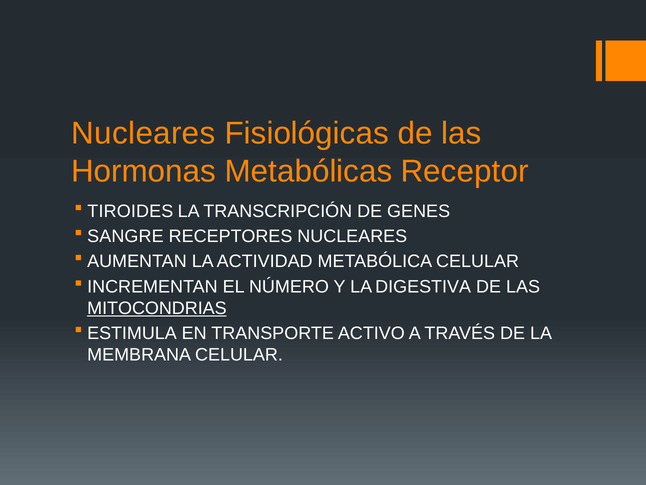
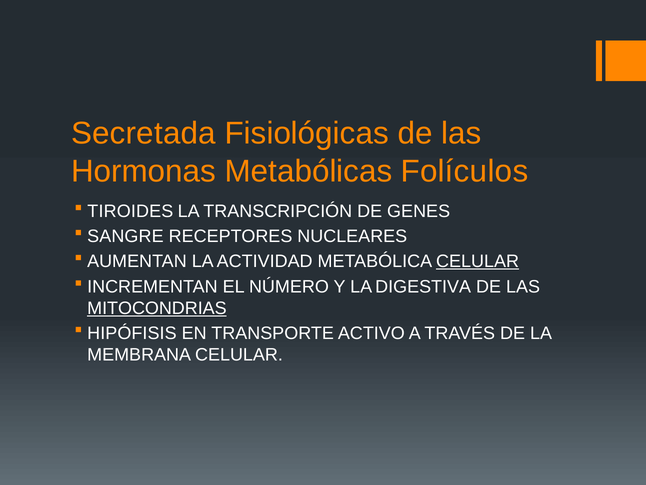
Nucleares: Nucleares -> Secretada (143, 133)
Receptor: Receptor -> Folículos (464, 171)
CELULAR underline: none -> present (478, 261)
ESTIMULA: ESTIMULA -> HIPÓFISIS (132, 333)
